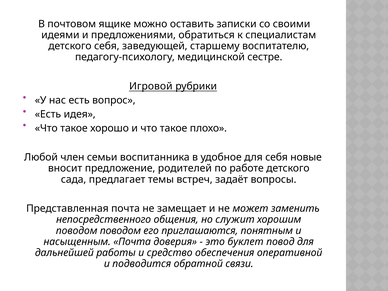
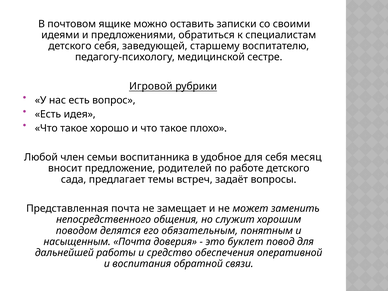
новые: новые -> месяц (306, 157)
поводом поводом: поводом -> делятся (120, 231)
приглашаются: приглашаются -> обязательным (200, 231)
подводится: подводится -> воспитания (142, 264)
